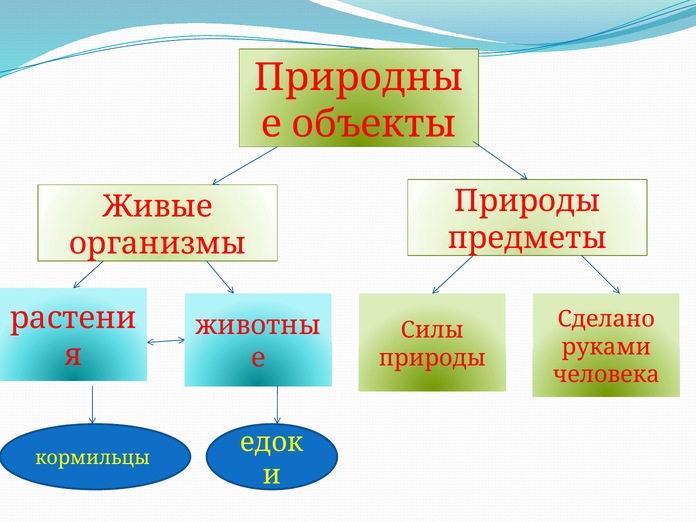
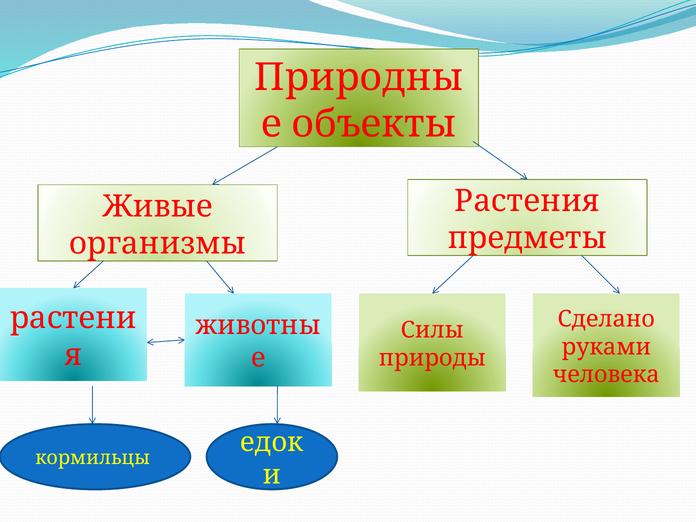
Природы: Природы -> Растения (527, 201)
